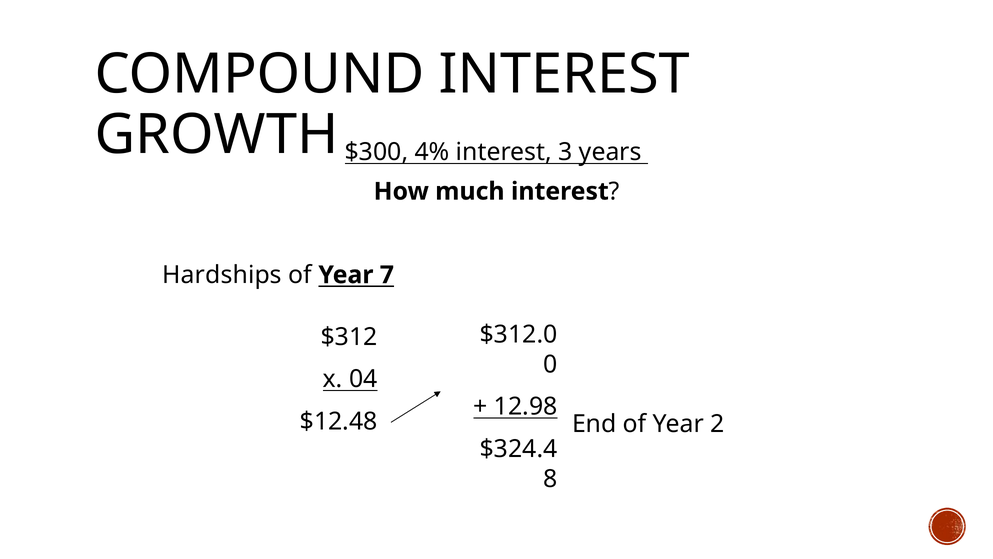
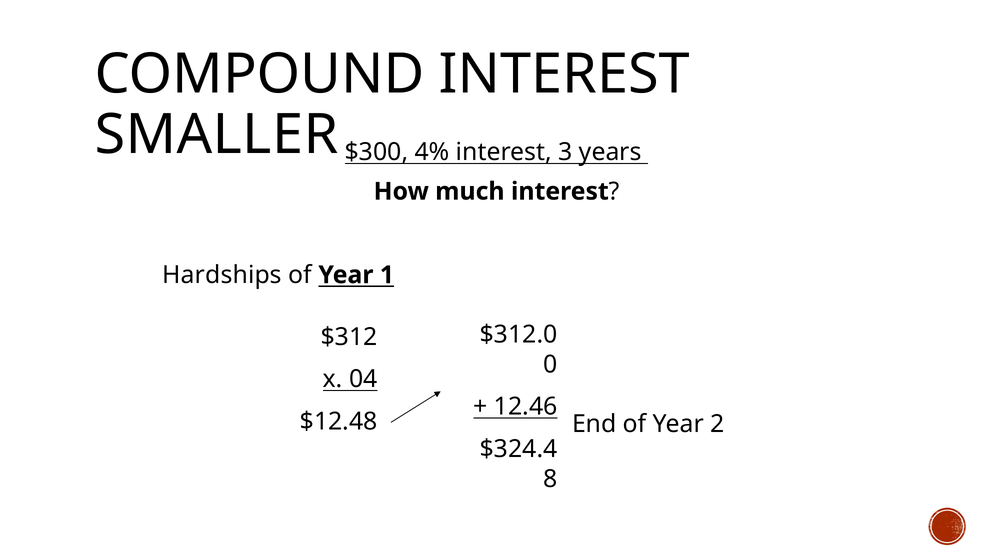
GROWTH: GROWTH -> SMALLER (216, 135)
7: 7 -> 1 (387, 275)
12.98: 12.98 -> 12.46 (526, 406)
